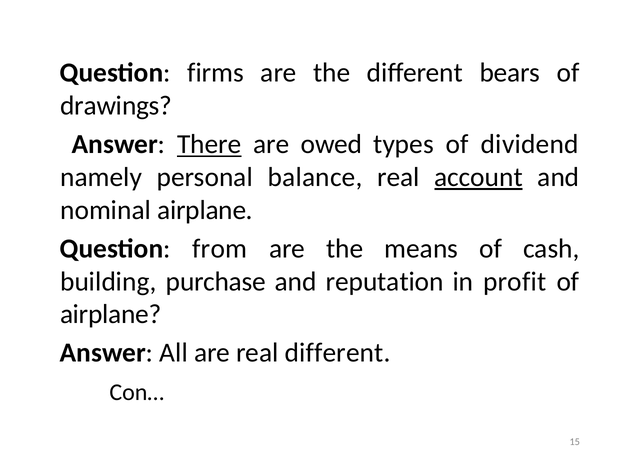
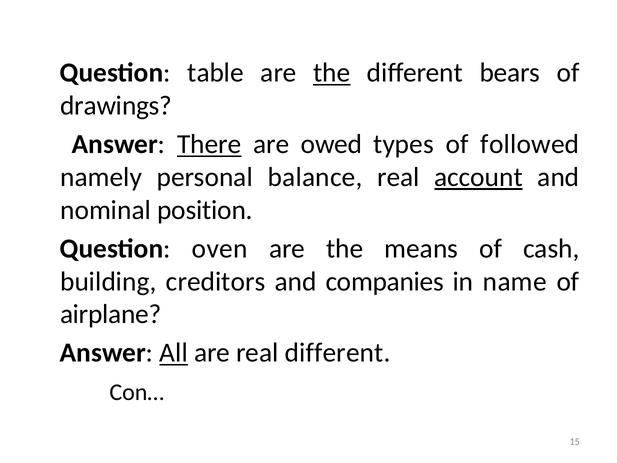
firms: firms -> table (216, 73)
the underline: none -> present (332, 73)
dividend: dividend -> followed (530, 144)
nominal airplane: airplane -> position (205, 210)
from: from -> oven (220, 248)
purchase: purchase -> creditors (216, 281)
reputation: reputation -> companies (385, 281)
profit: profit -> name (515, 281)
All underline: none -> present (174, 353)
